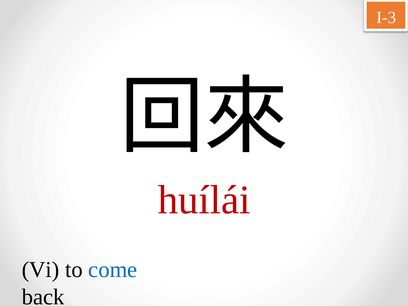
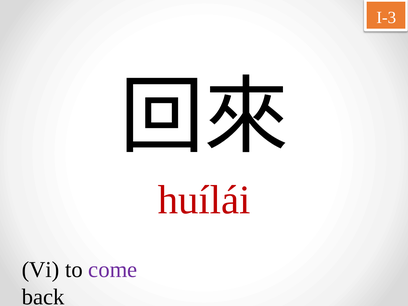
come colour: blue -> purple (113, 270)
